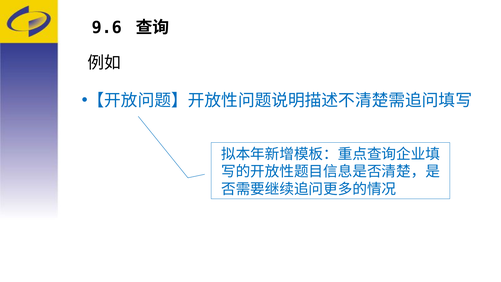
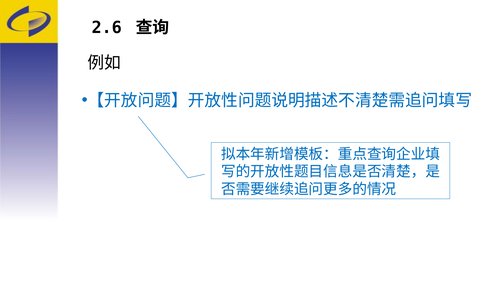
9.6: 9.6 -> 2.6 (107, 28)
